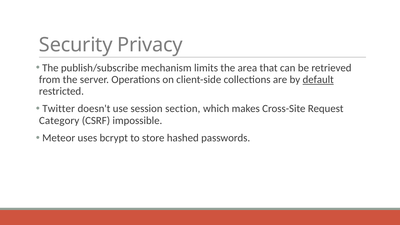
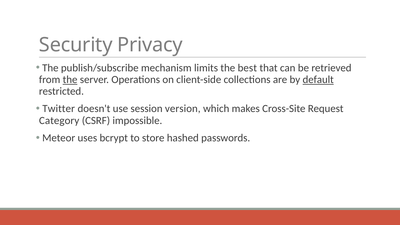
area: area -> best (247, 68)
the underline: none -> present (70, 80)
section: section -> version (183, 109)
